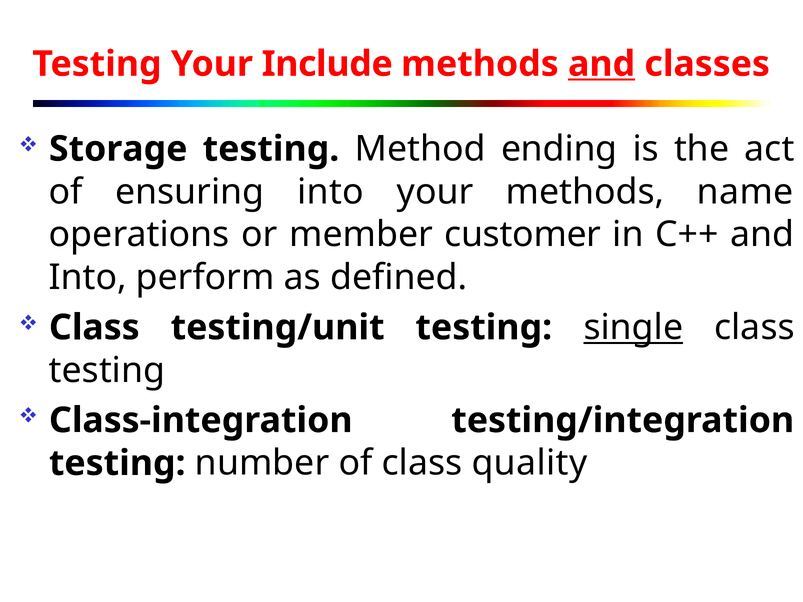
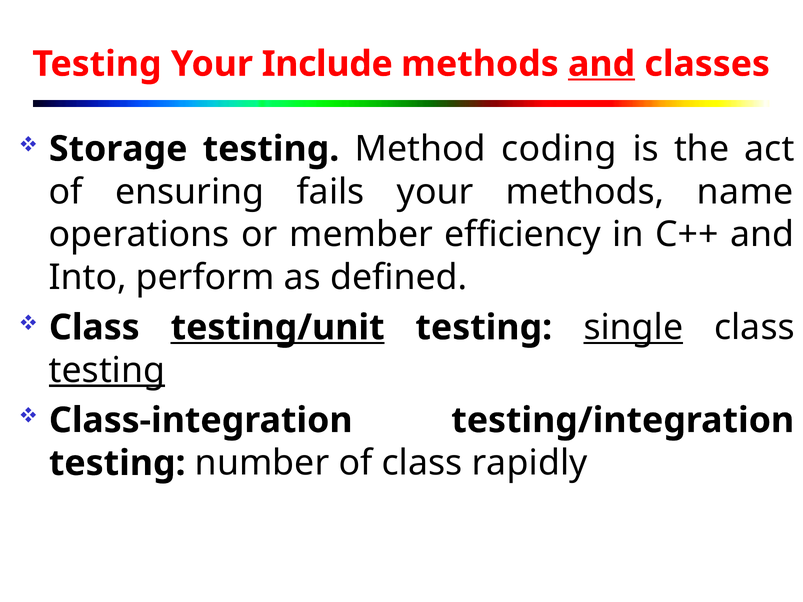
ending: ending -> coding (559, 149)
ensuring into: into -> fails (331, 192)
customer: customer -> efficiency (523, 235)
testing/unit underline: none -> present (278, 328)
testing underline: none -> present (107, 370)
quality: quality -> rapidly (530, 463)
